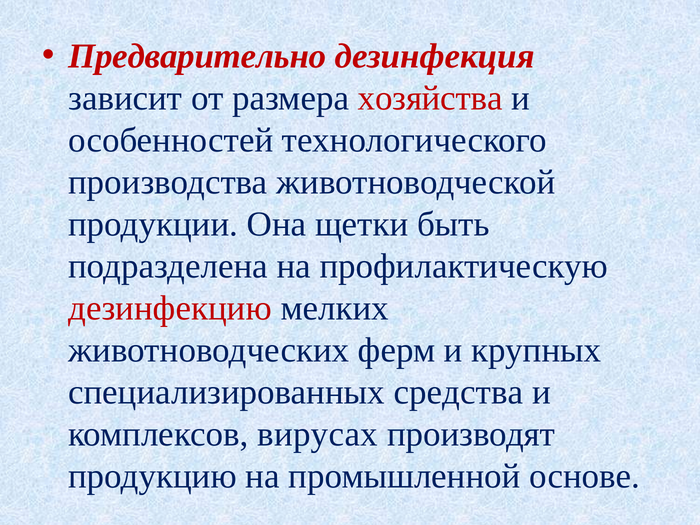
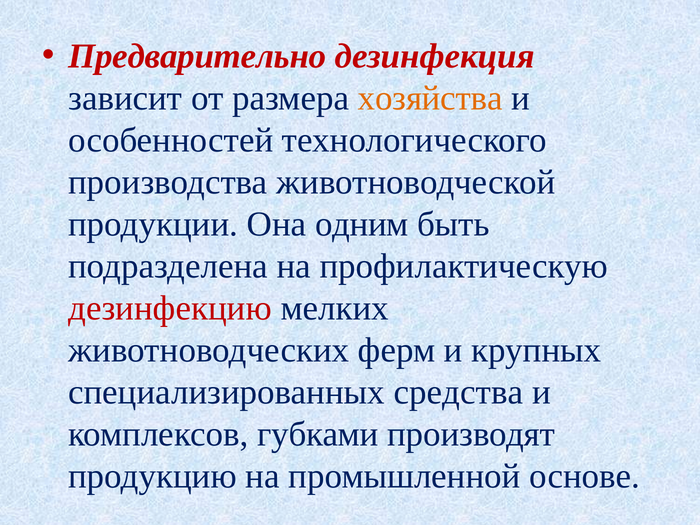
хозяйства colour: red -> orange (430, 98)
щетки: щетки -> одним (362, 224)
вирусах: вирусах -> губками (318, 434)
